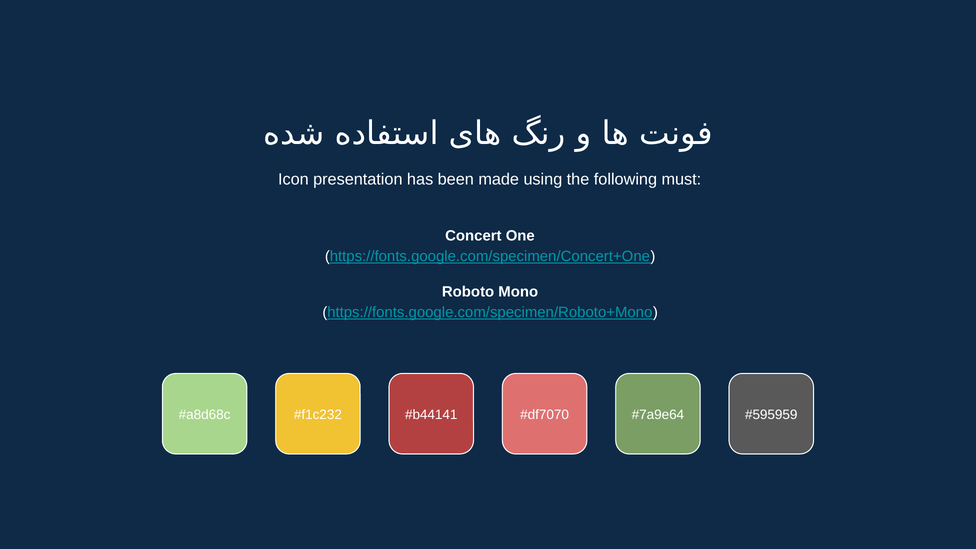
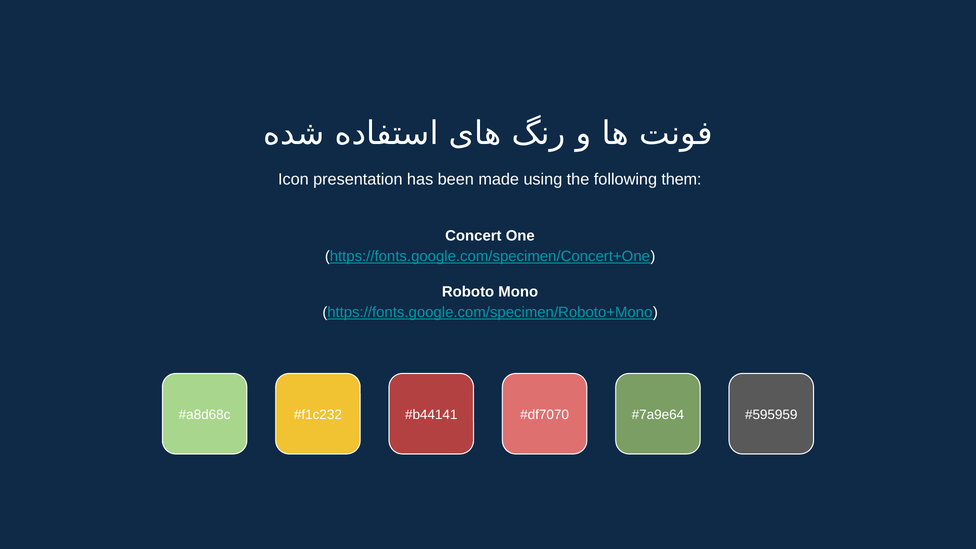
must: must -> them (681, 179)
